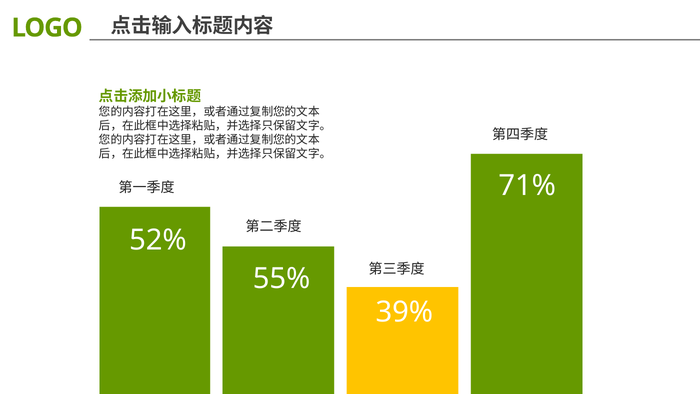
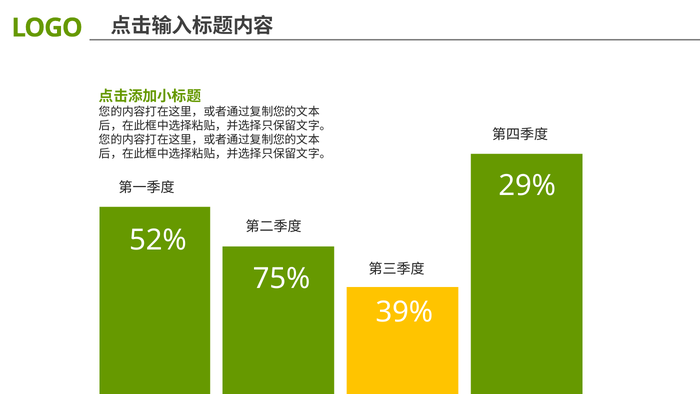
71%: 71% -> 29% (527, 185)
55%: 55% -> 75% (282, 279)
